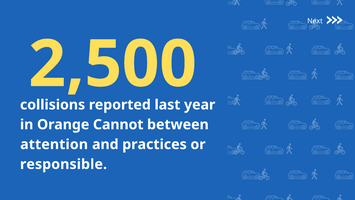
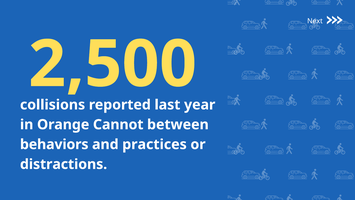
attention: attention -> behaviors (54, 144)
responsible: responsible -> distractions (64, 164)
